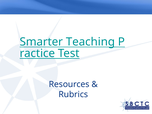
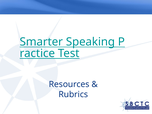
Teaching: Teaching -> Speaking (90, 42)
